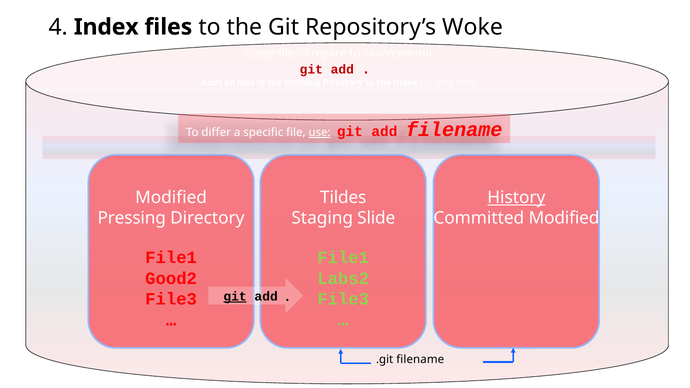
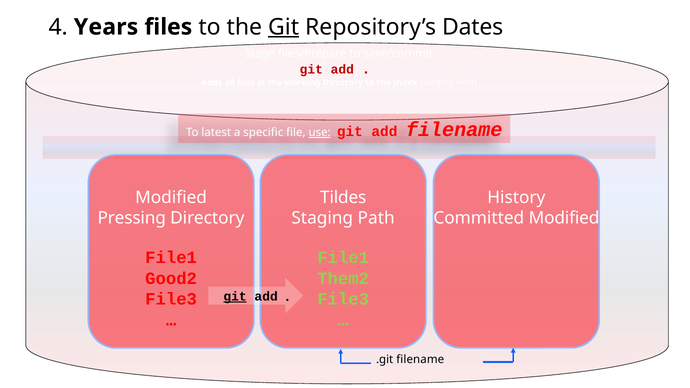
4 Index: Index -> Years (106, 27)
Git underline: none -> present (284, 27)
Woke: Woke -> Dates (473, 27)
differ: differ -> latest (216, 133)
History underline: present -> none (516, 197)
Slide: Slide -> Path (376, 218)
Labs2: Labs2 -> Them2 (343, 279)
